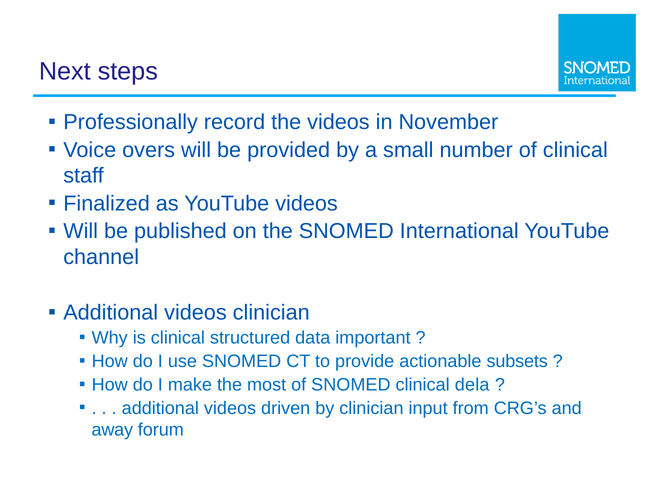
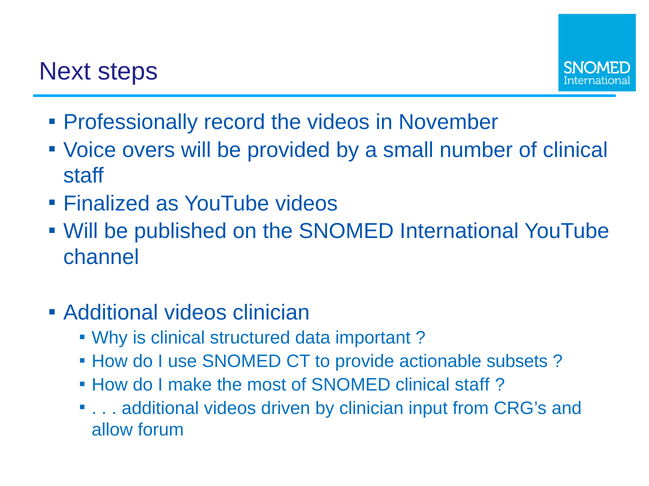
SNOMED clinical dela: dela -> staff (472, 385)
away: away -> allow (112, 430)
